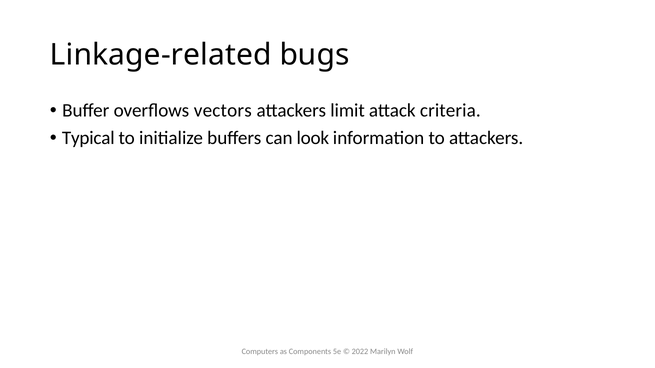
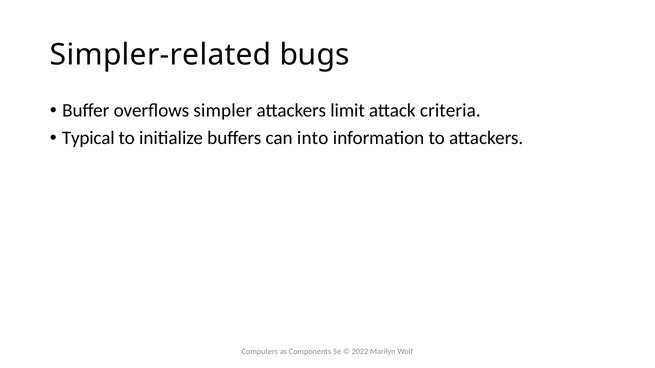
Linkage-related: Linkage-related -> Simpler-related (161, 55)
vectors: vectors -> simpler (223, 111)
look: look -> into (313, 138)
